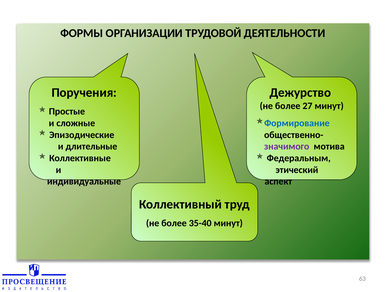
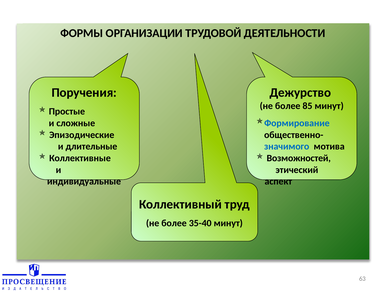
27: 27 -> 85 (307, 106)
значимого colour: purple -> blue (287, 146)
Федеральным: Федеральным -> Возможностей (299, 158)
